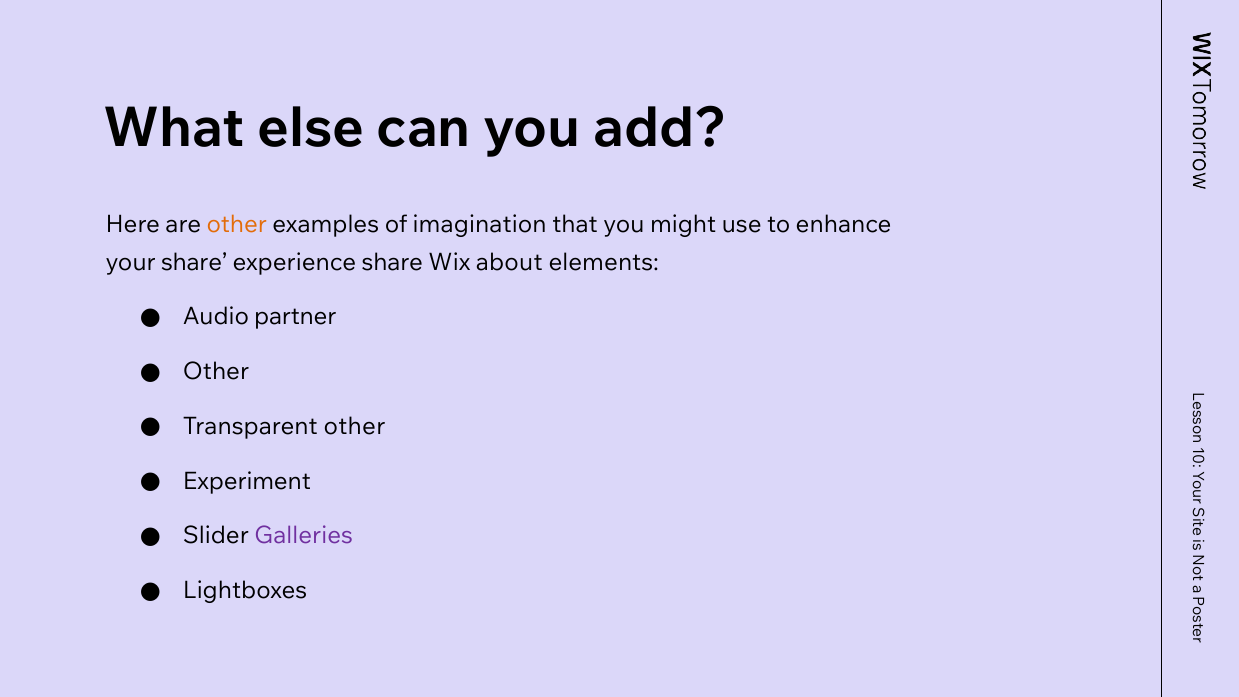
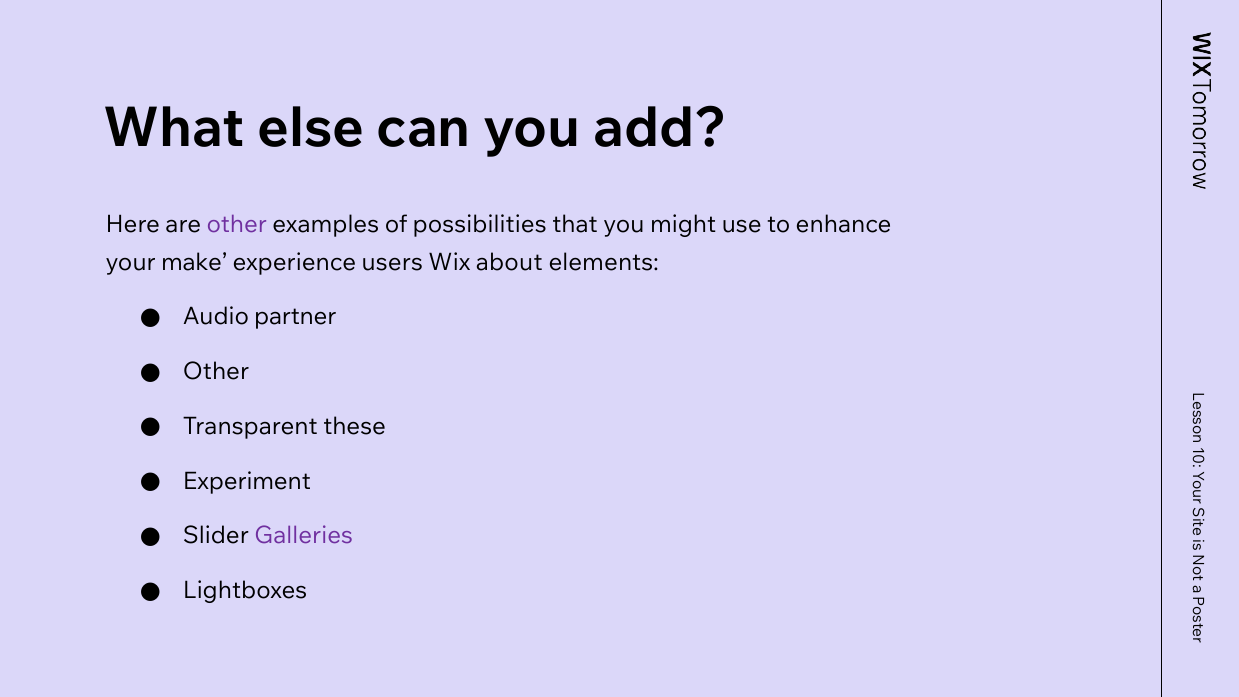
other colour: orange -> purple (237, 225)
imagination: imagination -> possibilities (480, 225)
your share: share -> make (194, 262)
experience share: share -> users (392, 262)
Transparent other: other -> these (355, 426)
